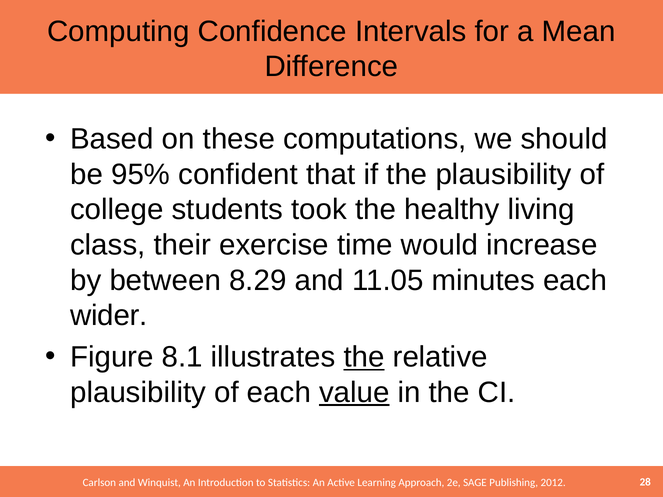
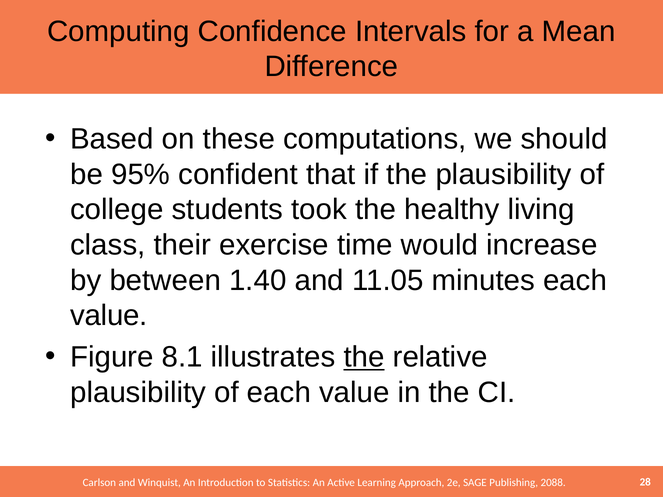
8.29: 8.29 -> 1.40 (258, 281)
wider: wider -> value (109, 316)
value underline: present -> none (354, 393)
2012: 2012 -> 2088 (553, 483)
